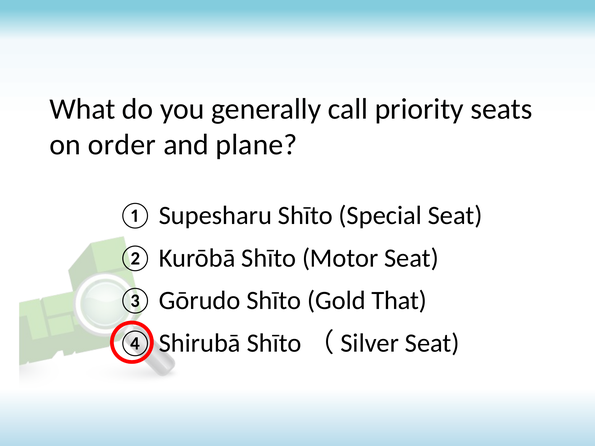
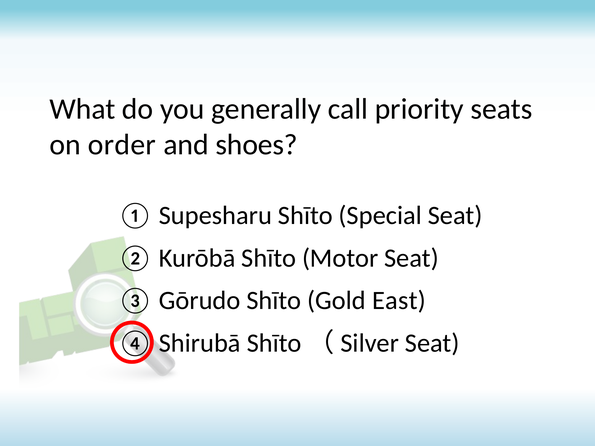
plane: plane -> shoes (257, 145)
That: That -> East (399, 301)
